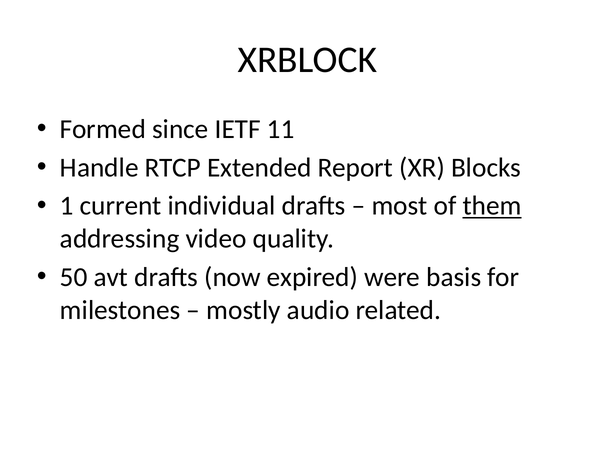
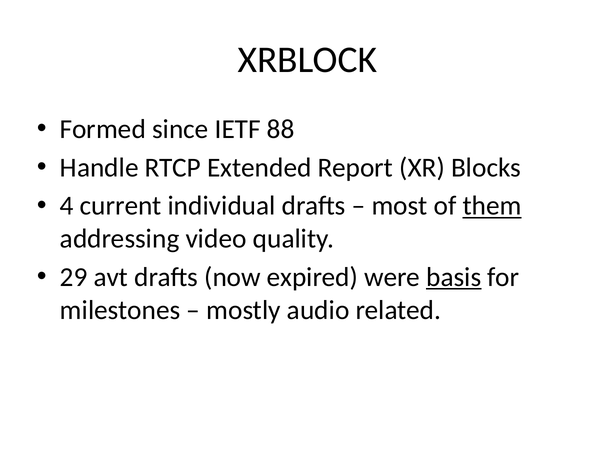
11: 11 -> 88 (281, 129)
1: 1 -> 4 (67, 206)
50: 50 -> 29 (74, 277)
basis underline: none -> present (454, 277)
